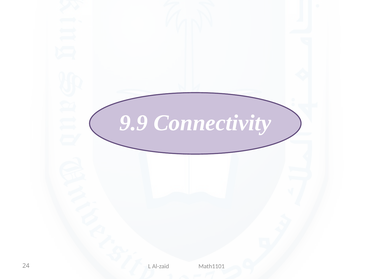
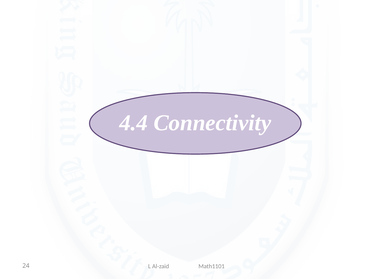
9.9: 9.9 -> 4.4 (134, 123)
